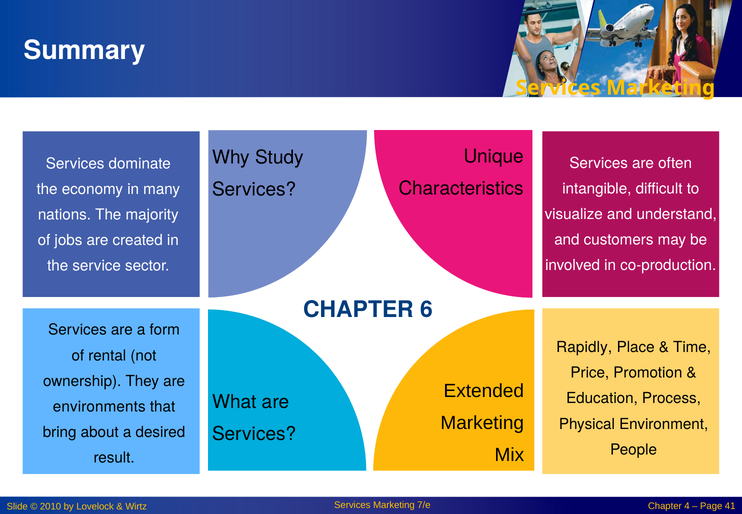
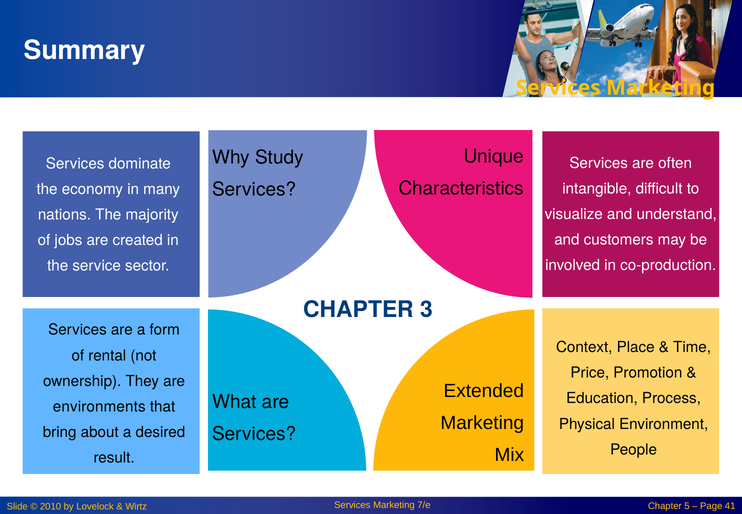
6: 6 -> 3 (427, 309)
Rapidly: Rapidly -> Context (584, 347)
4: 4 -> 5 (687, 506)
